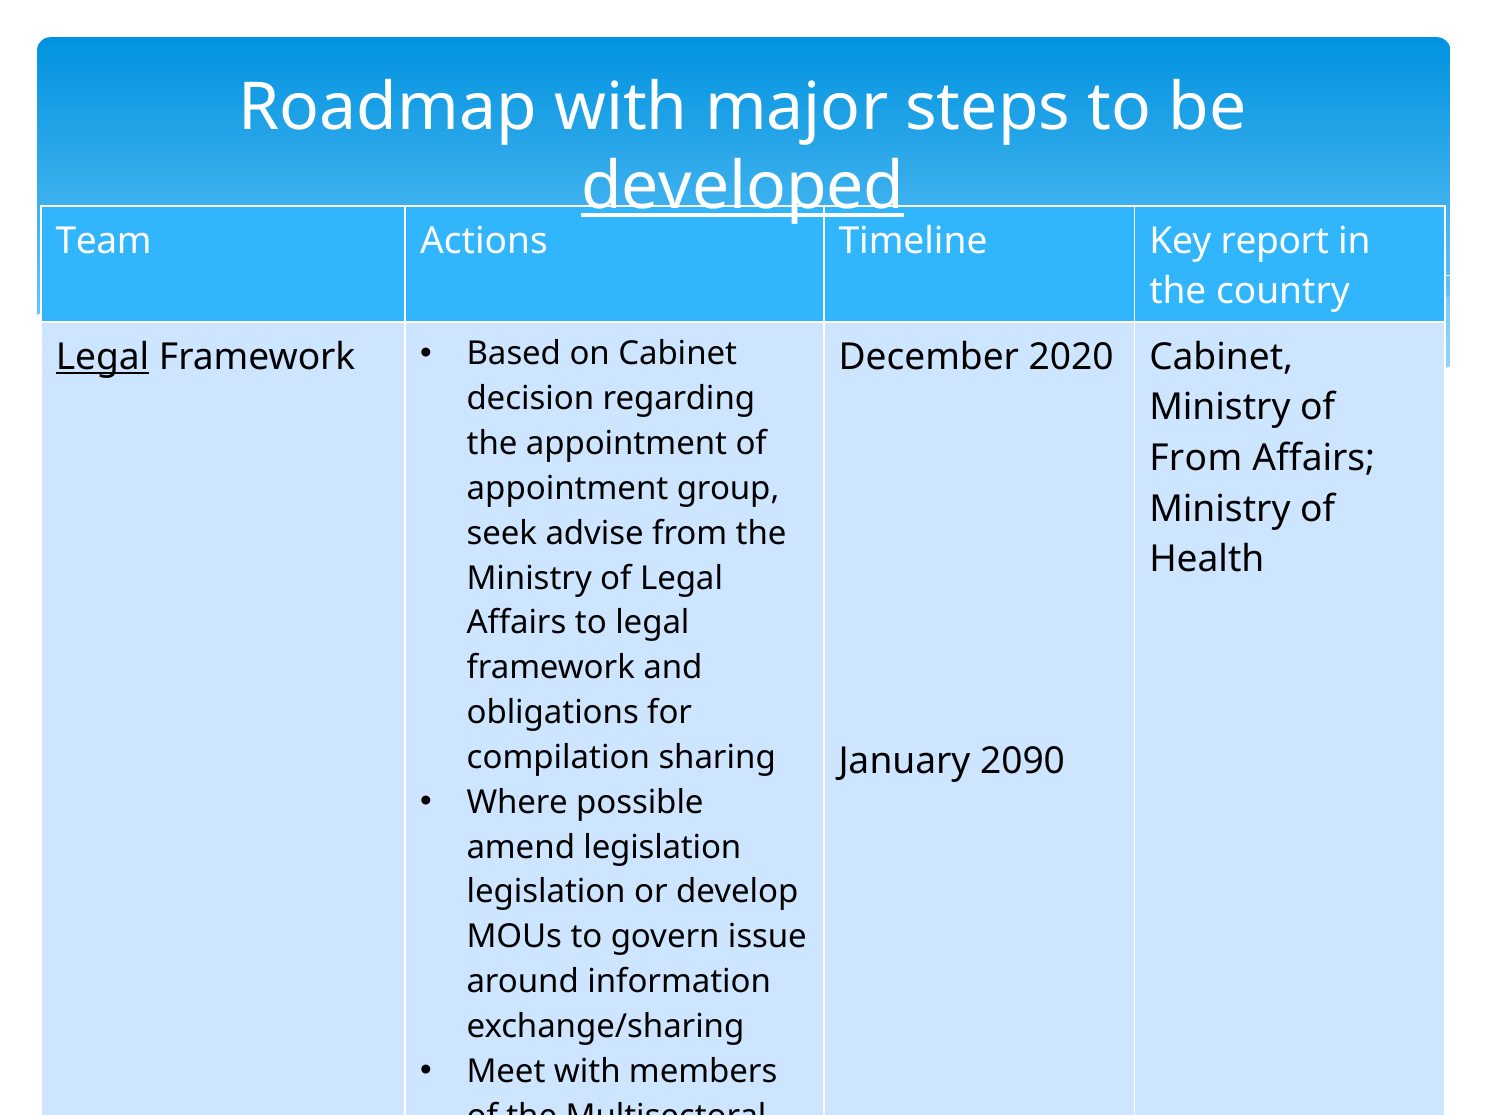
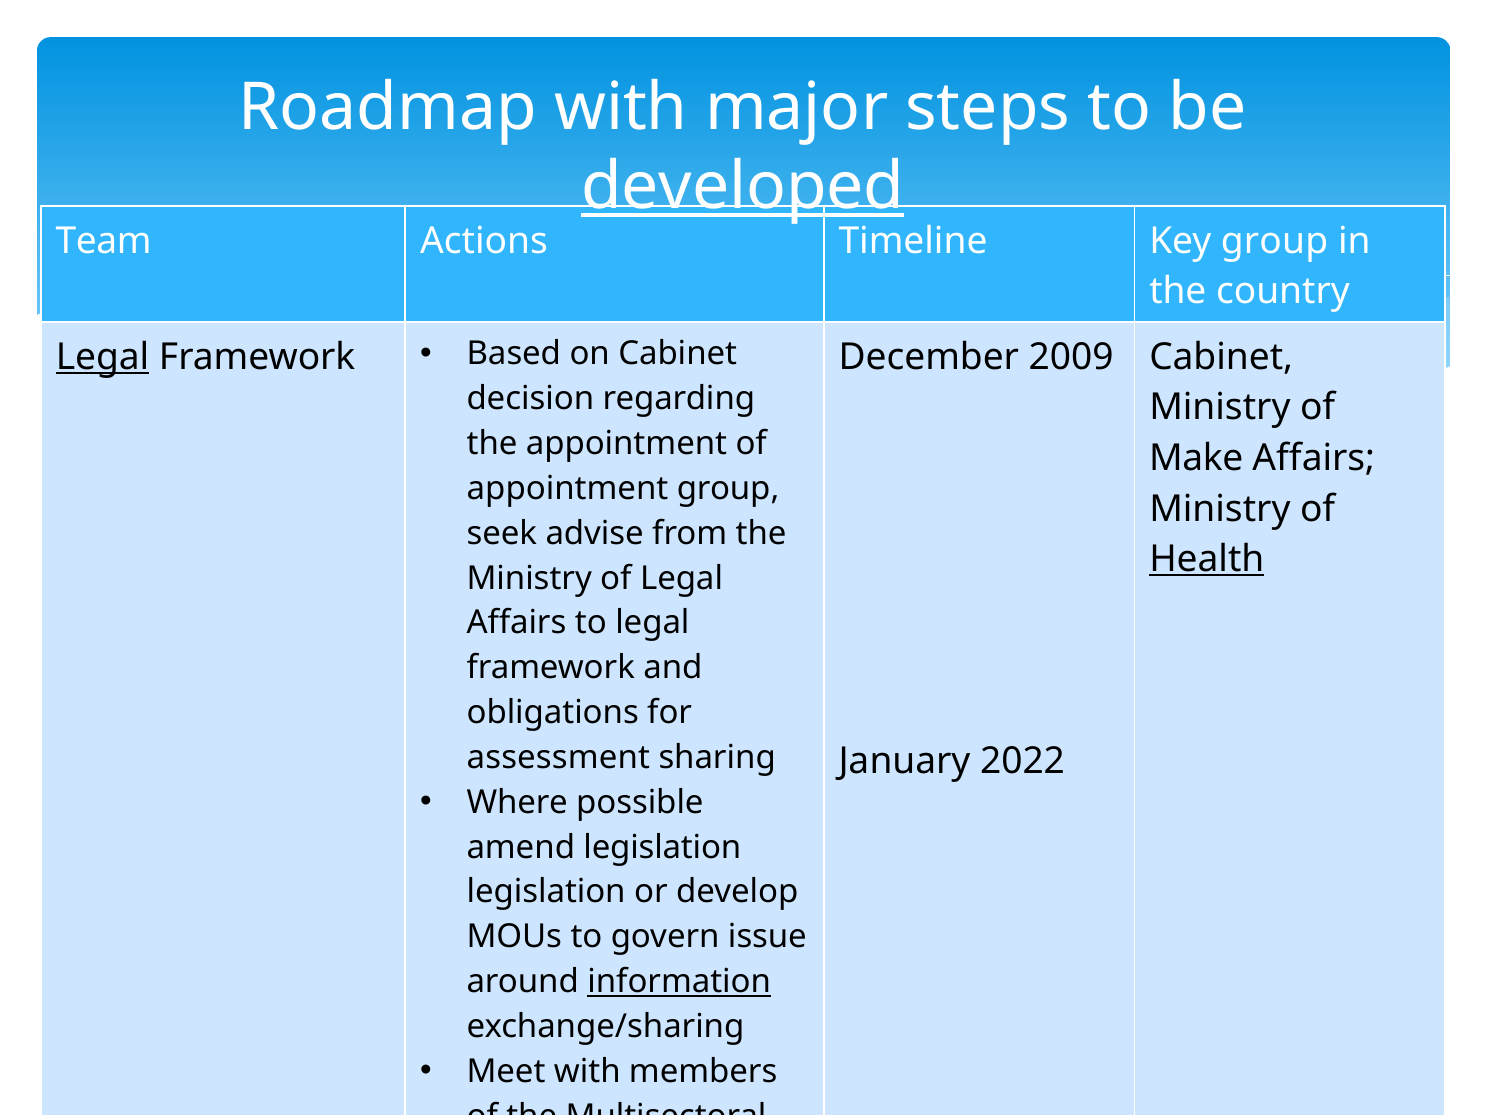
Key report: report -> group (1275, 241)
2020: 2020 -> 2009 (1071, 357)
From: From -> Make (1196, 458)
Health underline: none -> present (1207, 559)
compilation: compilation -> assessment (558, 757)
2090: 2090 -> 2022 (1023, 761)
information underline: none -> present (679, 981)
